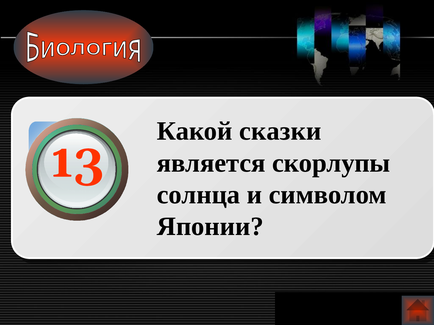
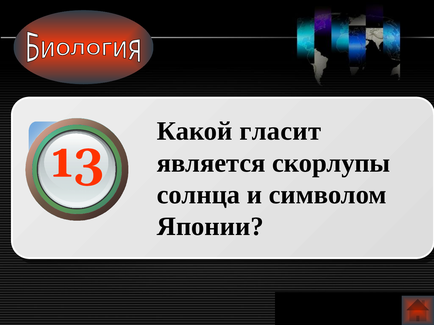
сказки: сказки -> гласит (280, 131)
